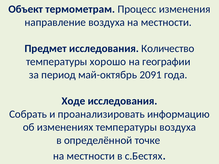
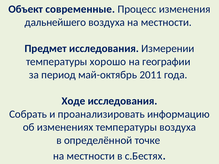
термометрам: термометрам -> современные (80, 9)
направление: направление -> дальнейшего (55, 22)
Количество: Количество -> Измерении (168, 49)
2091: 2091 -> 2011 (151, 75)
